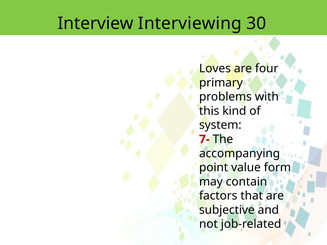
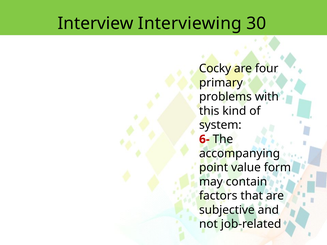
Loves: Loves -> Cocky (215, 69)
7-: 7- -> 6- (204, 139)
